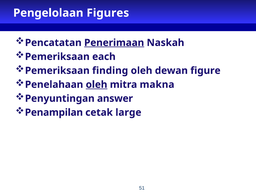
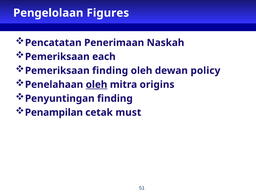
Penerimaan underline: present -> none (114, 43)
figure: figure -> policy (205, 71)
makna: makna -> origins (157, 85)
Penyuntingan answer: answer -> finding (115, 98)
large: large -> must (128, 112)
